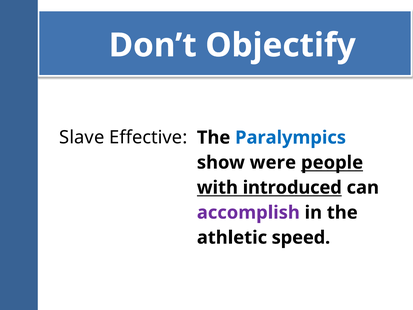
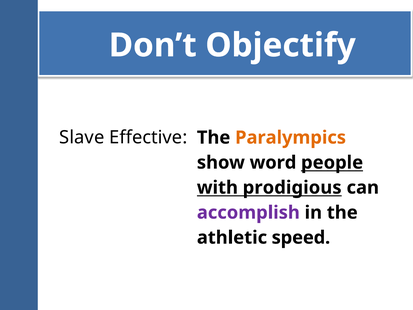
Paralympics colour: blue -> orange (291, 137)
were: were -> word (273, 162)
introduced: introduced -> prodigious (292, 187)
